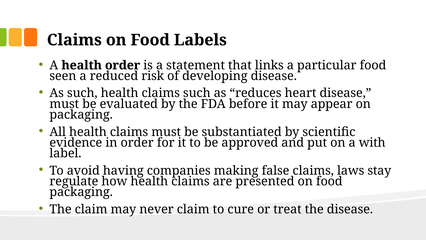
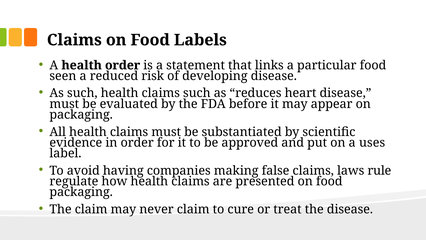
with: with -> uses (372, 142)
stay: stay -> rule (379, 170)
